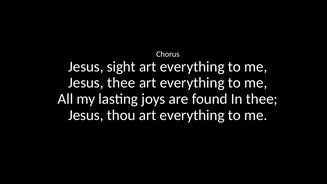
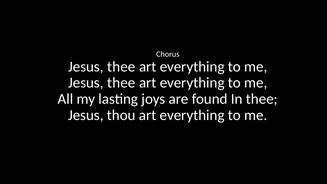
sight: sight -> thee (121, 67)
